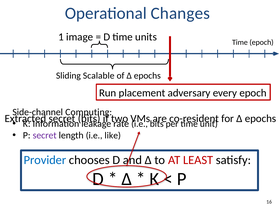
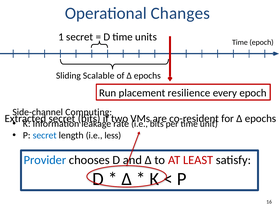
1 image: image -> secret (80, 37)
adversary: adversary -> resilience (189, 93)
secret colour: purple -> blue (45, 136)
like: like -> less (113, 136)
